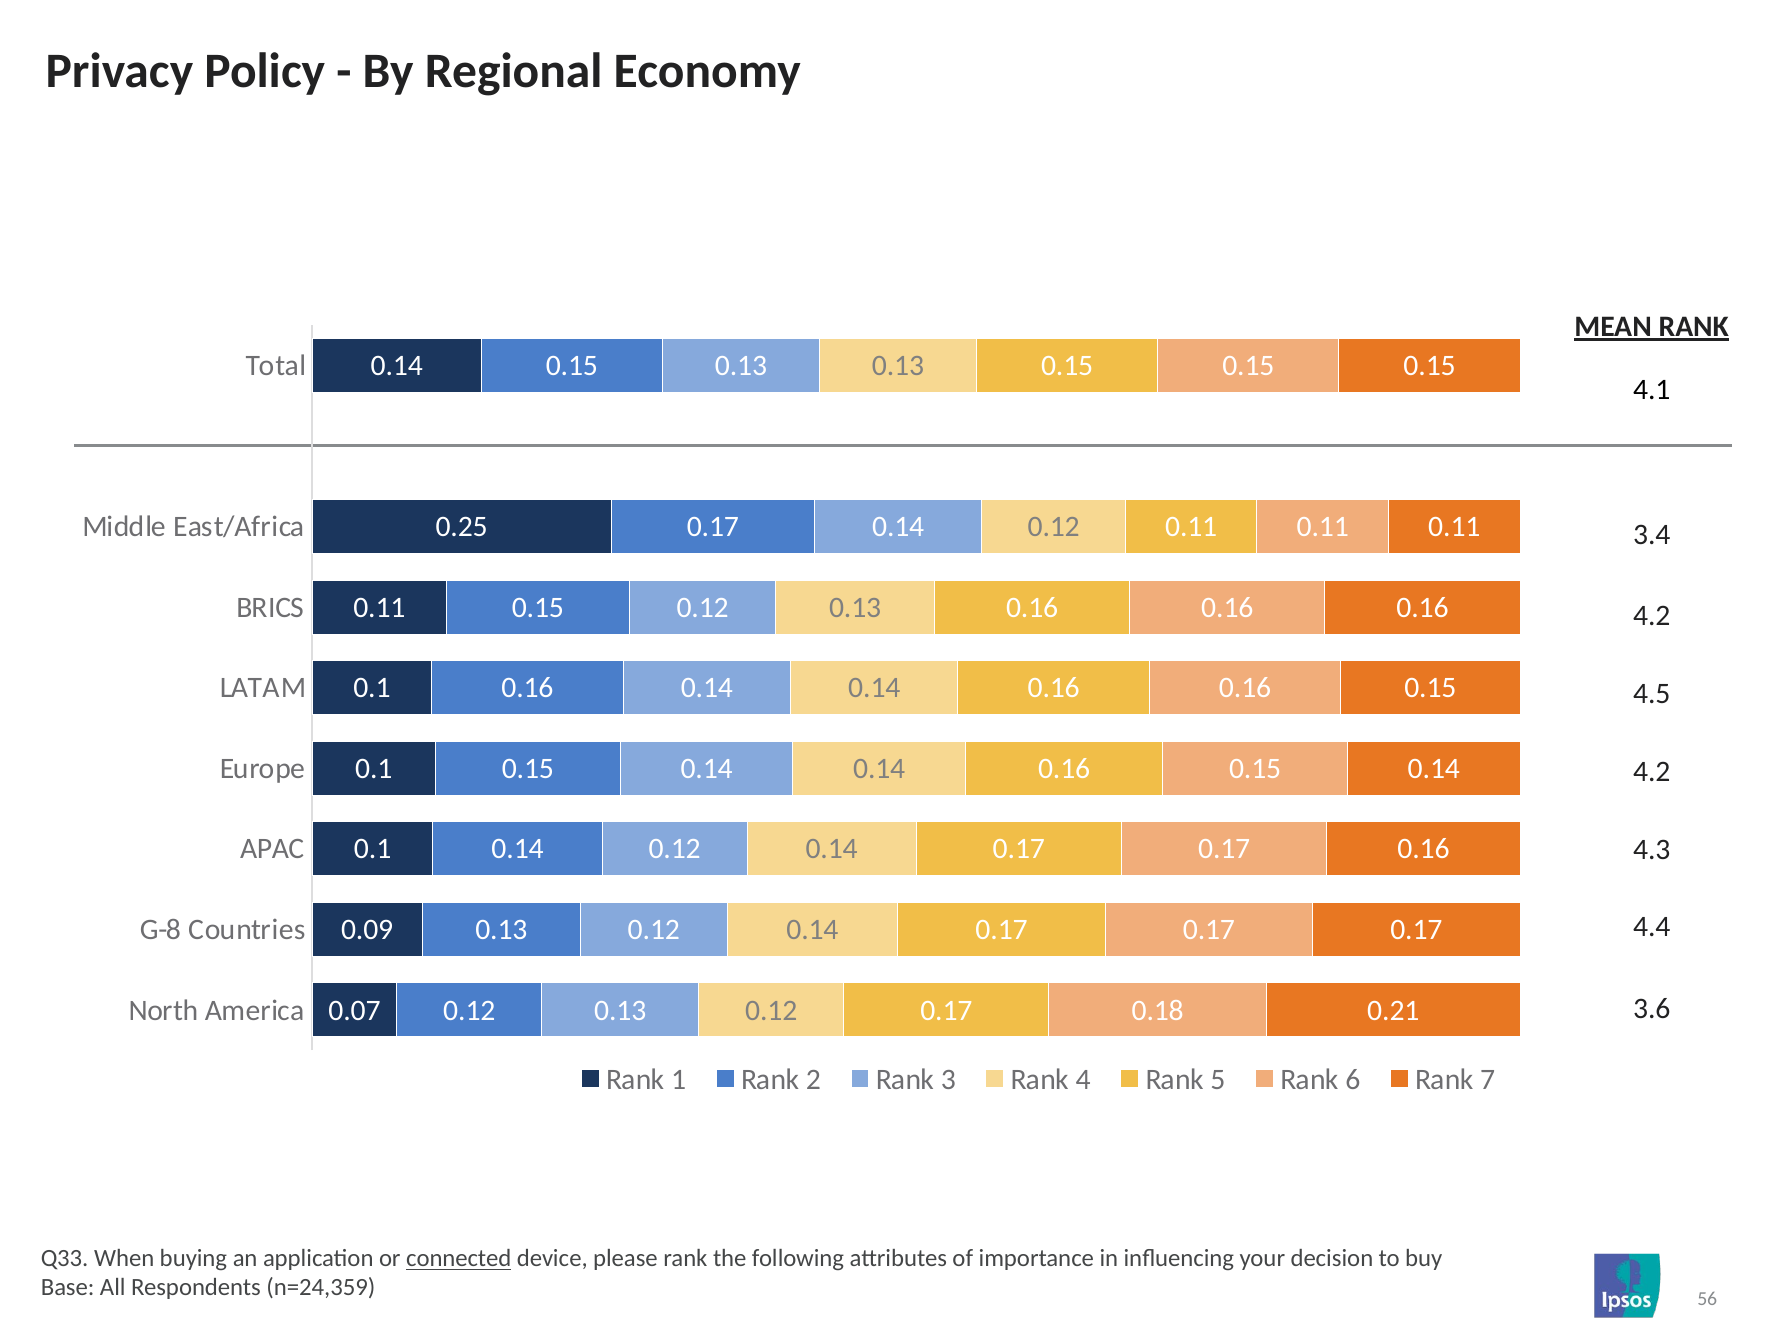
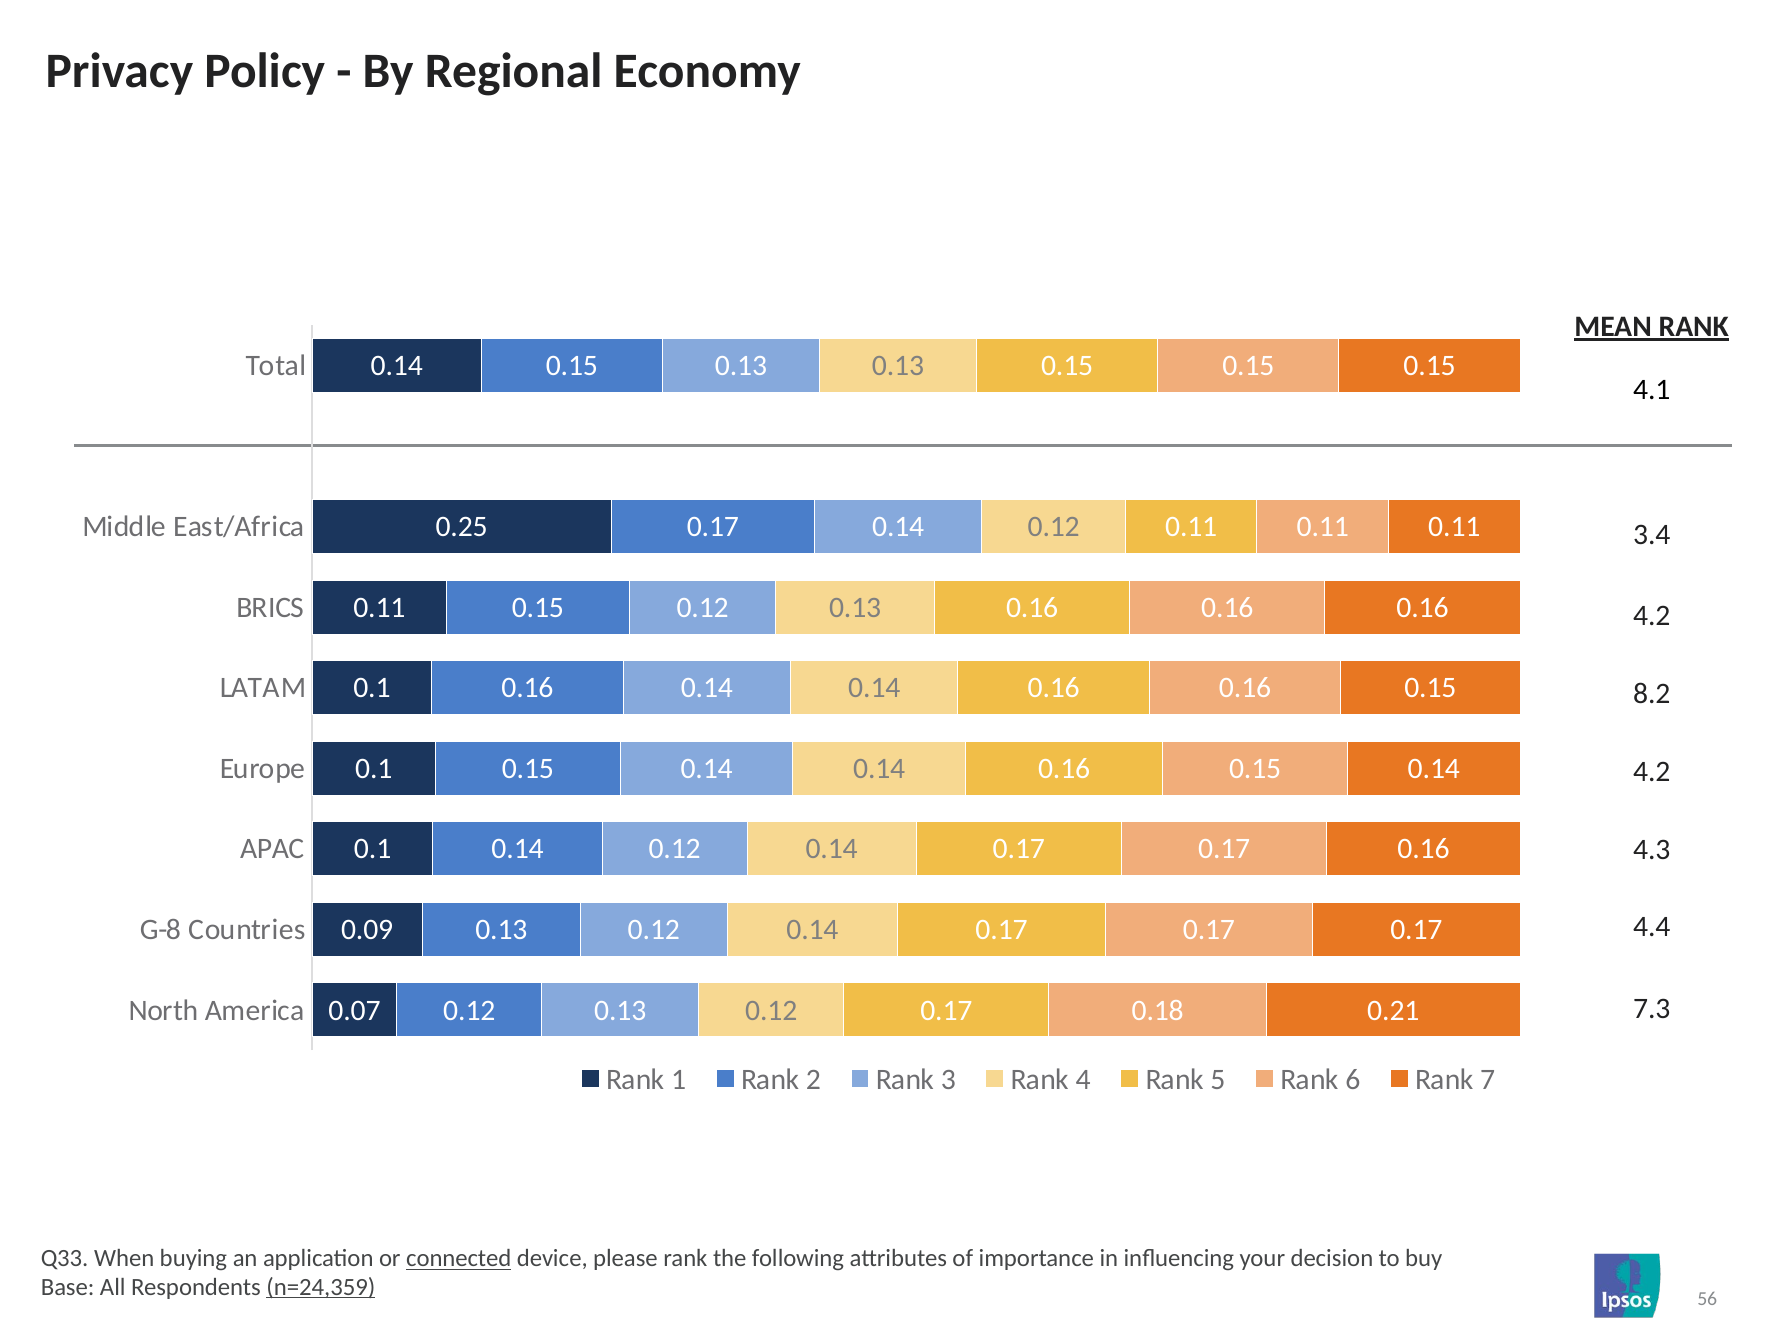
4.5: 4.5 -> 8.2 (1652, 694)
3.6: 3.6 -> 7.3 (1652, 1008)
n=24,359 underline: none -> present (321, 1287)
